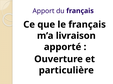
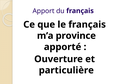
livraison: livraison -> province (76, 36)
